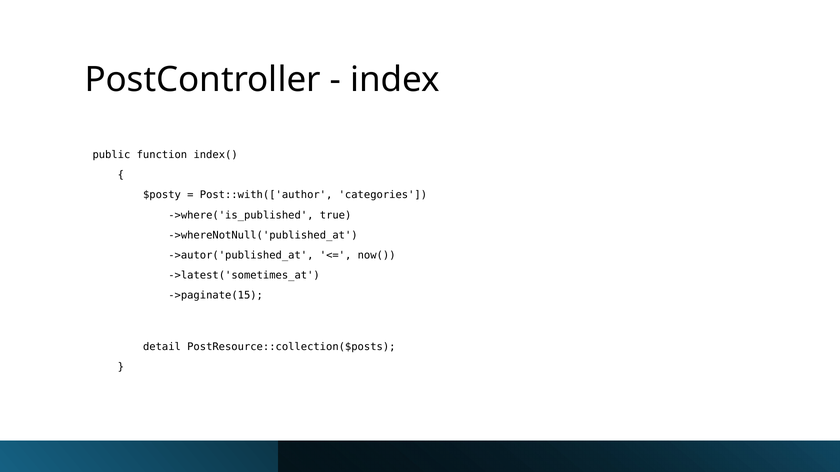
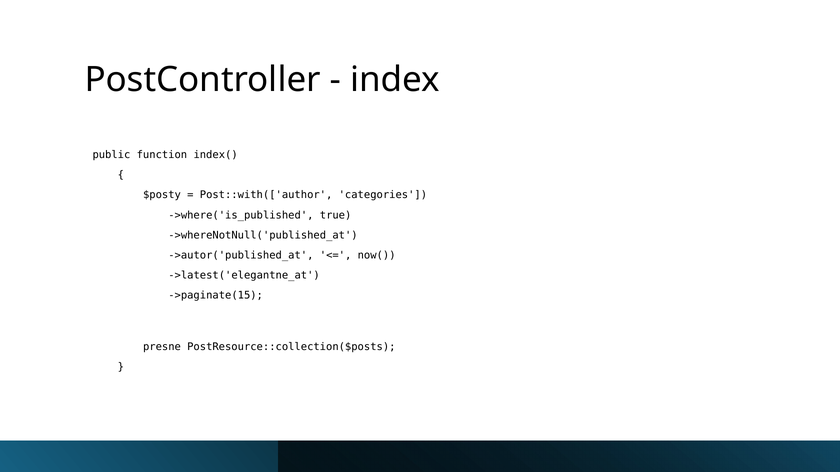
->latest('sometimes_at: ->latest('sometimes_at -> ->latest('elegantne_at (244, 276)
detail: detail -> presne (162, 347)
